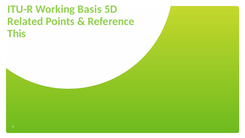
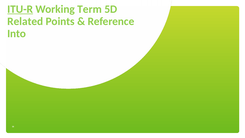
ITU-R underline: none -> present (20, 9)
Basis: Basis -> Term (90, 9)
This: This -> Into (17, 34)
